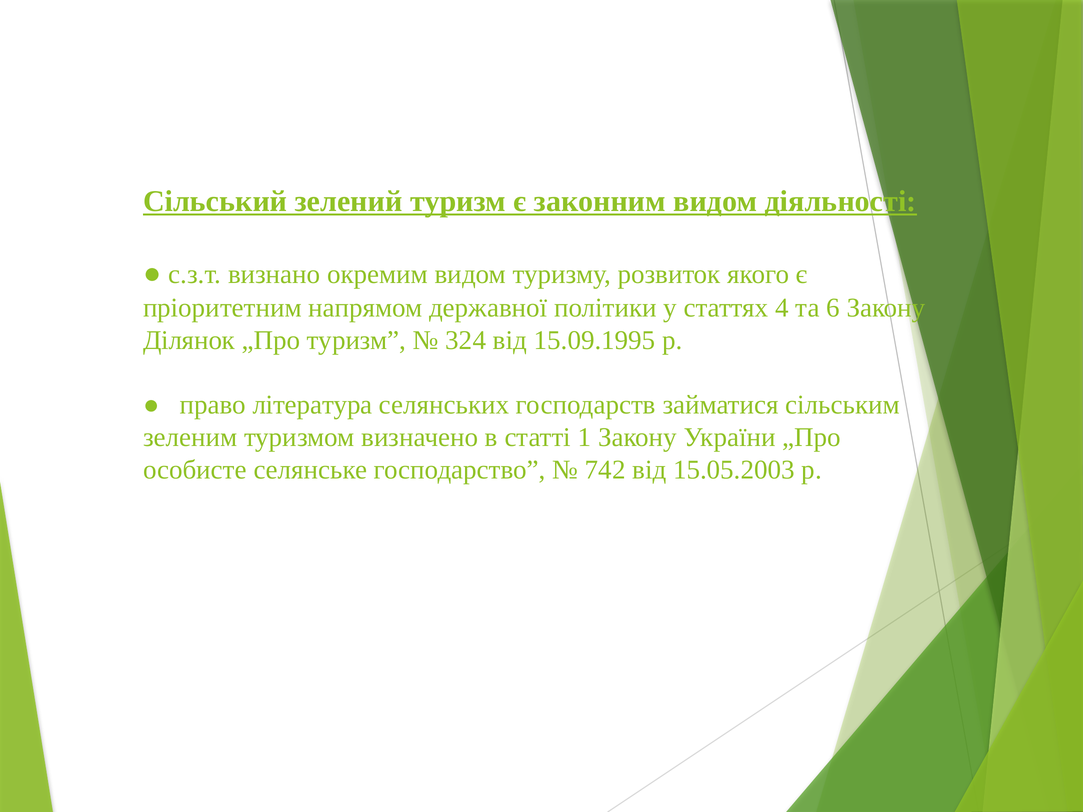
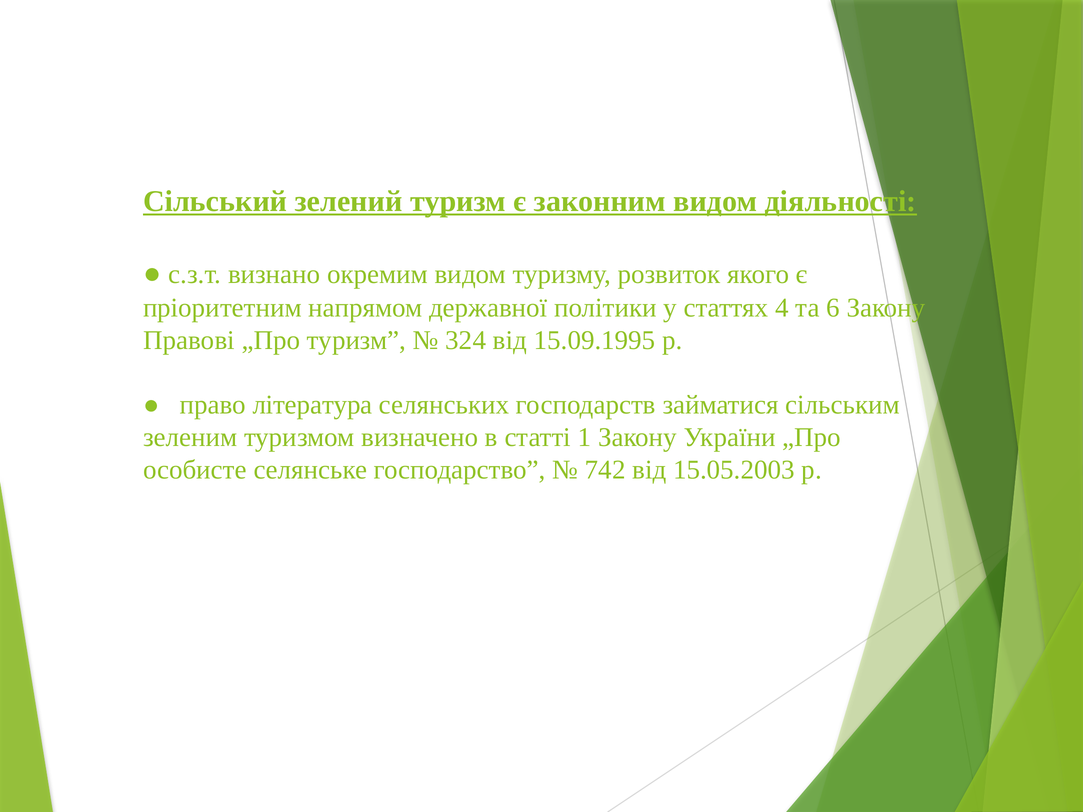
Ділянок: Ділянок -> Правові (189, 340)
